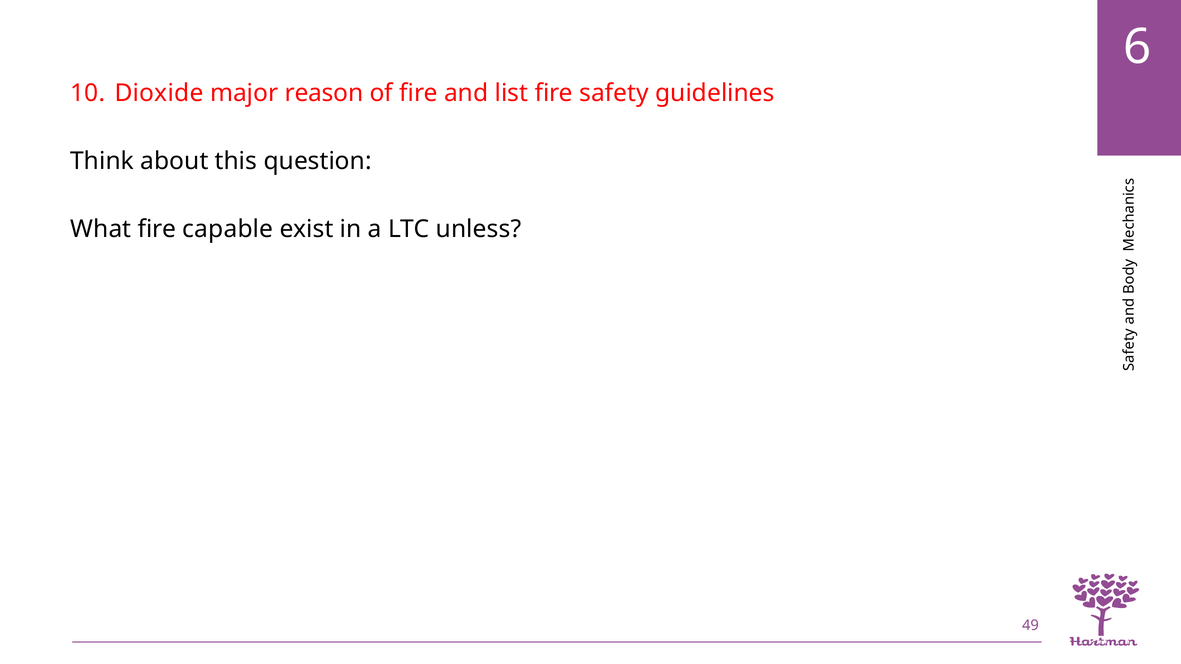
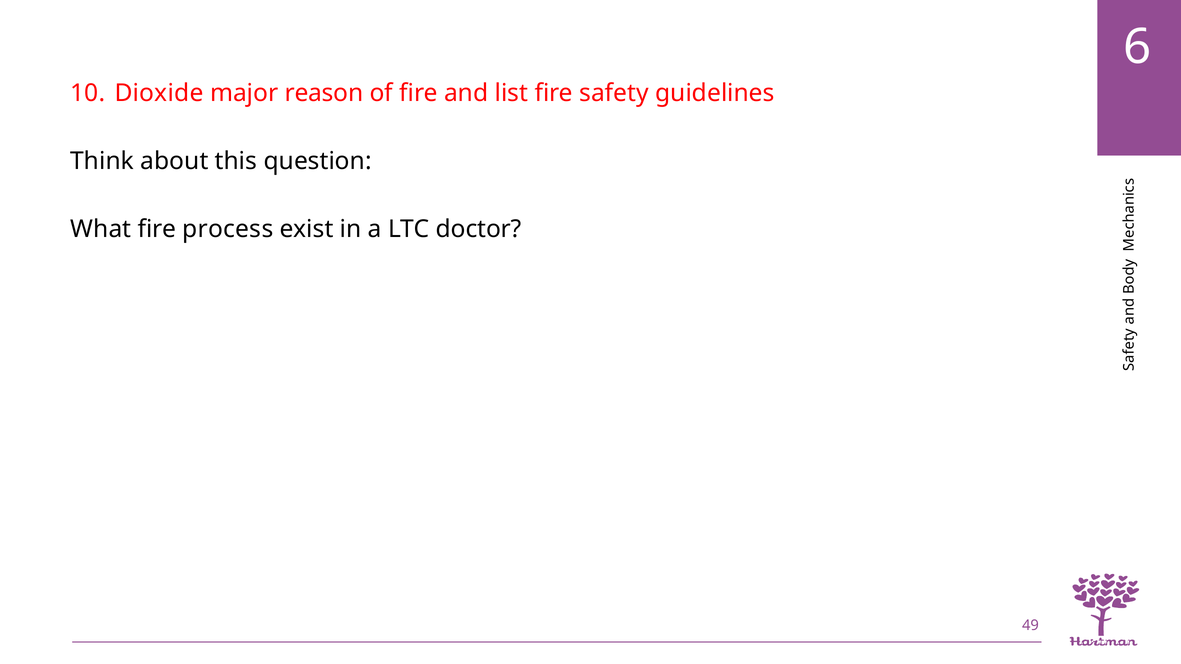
capable: capable -> process (228, 229)
unless: unless -> doctor (479, 229)
